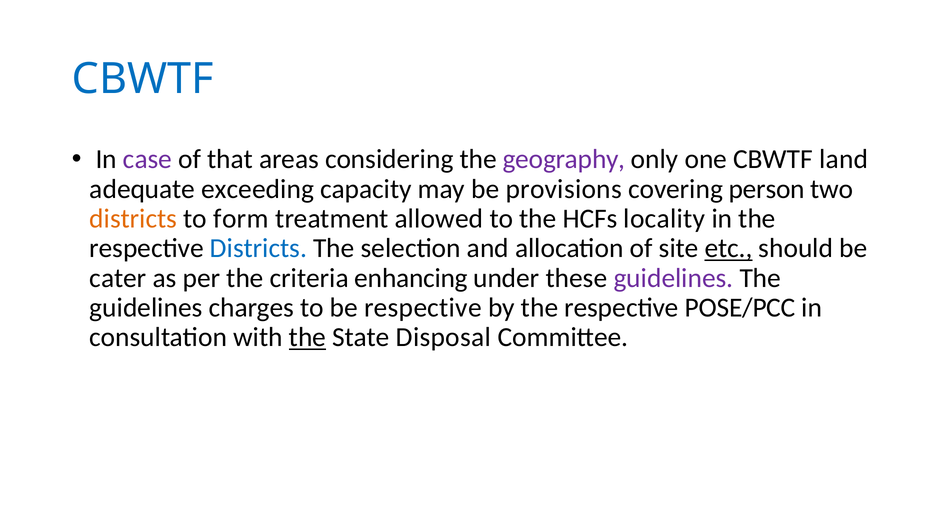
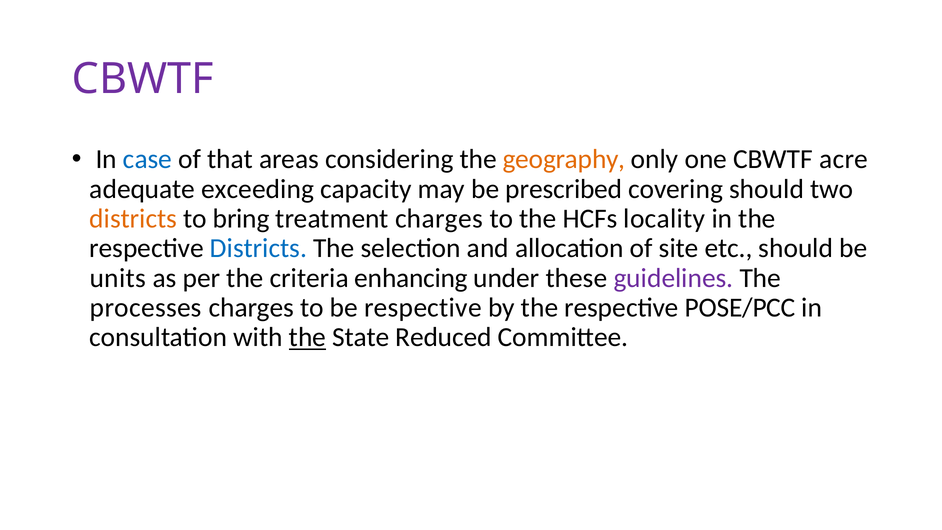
CBWTF colour: blue -> purple (143, 79)
case colour: purple -> blue (148, 159)
geography colour: purple -> orange (564, 159)
land: land -> acre (844, 159)
provisions: provisions -> prescribed (564, 189)
covering person: person -> should (767, 189)
form: form -> bring (241, 219)
treatment allowed: allowed -> charges (439, 219)
etc underline: present -> none (729, 248)
cater: cater -> units (118, 278)
guidelines: guidelines -> processes (146, 308)
Disposal: Disposal -> Reduced (444, 337)
